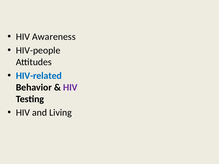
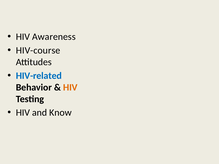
HIV-people: HIV-people -> HIV-course (38, 50)
HIV colour: purple -> orange (70, 87)
Living: Living -> Know (60, 113)
